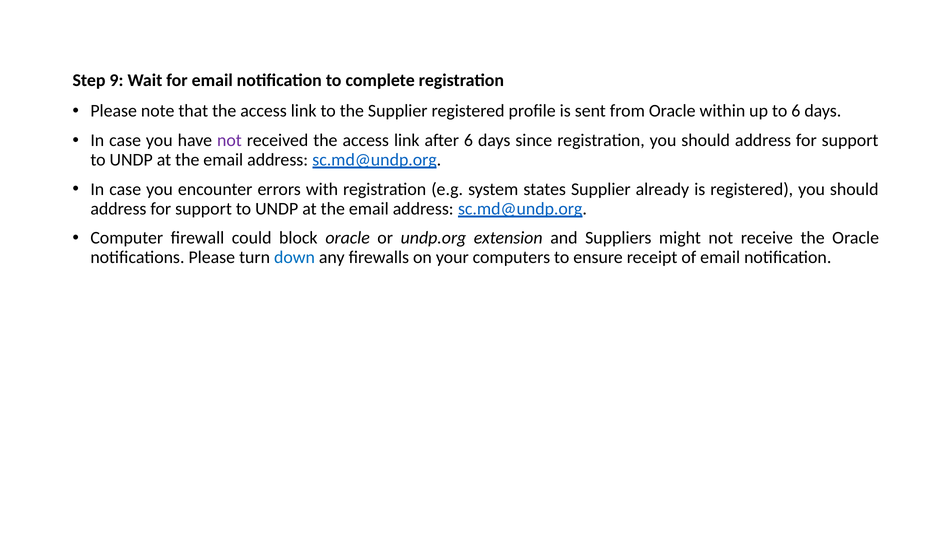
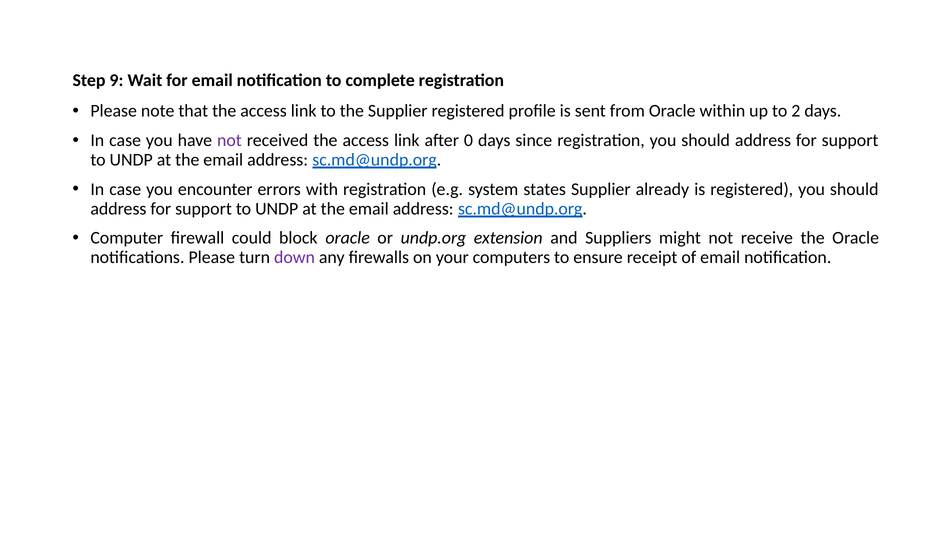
to 6: 6 -> 2 (796, 111)
after 6: 6 -> 0 (468, 140)
down colour: blue -> purple (295, 257)
